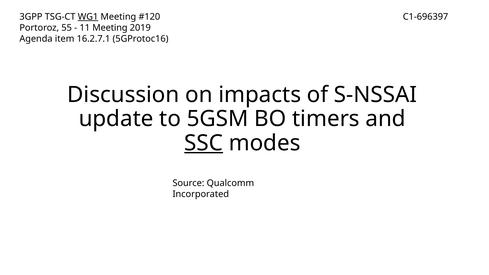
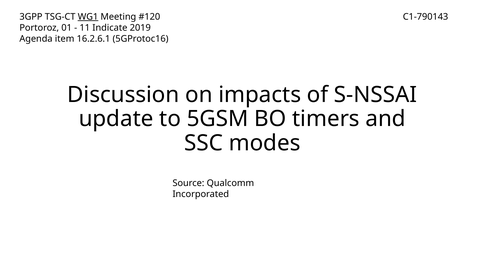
C1-696397: C1-696397 -> C1-790143 (426, 17)
55: 55 -> 01 (67, 28)
11 Meeting: Meeting -> Indicate (110, 28)
16.2.7.1: 16.2.7.1 -> 16.2.6.1 (93, 39)
SSC underline: present -> none (204, 143)
